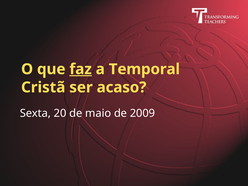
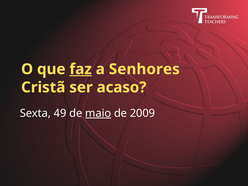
Temporal: Temporal -> Senhores (144, 69)
20: 20 -> 49 (60, 113)
maio underline: none -> present (98, 113)
